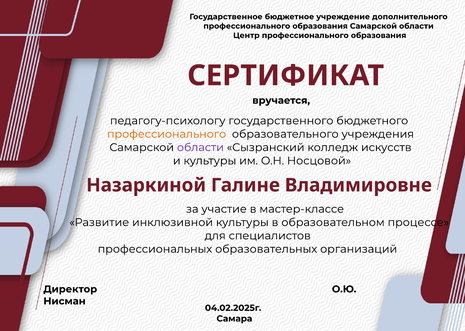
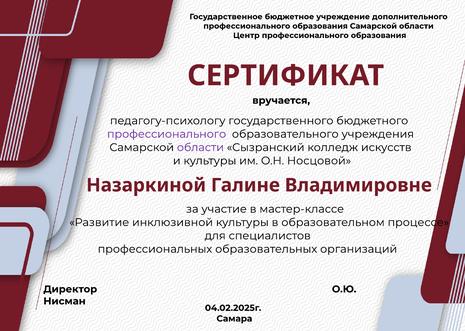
профессионального colour: orange -> purple (167, 134)
